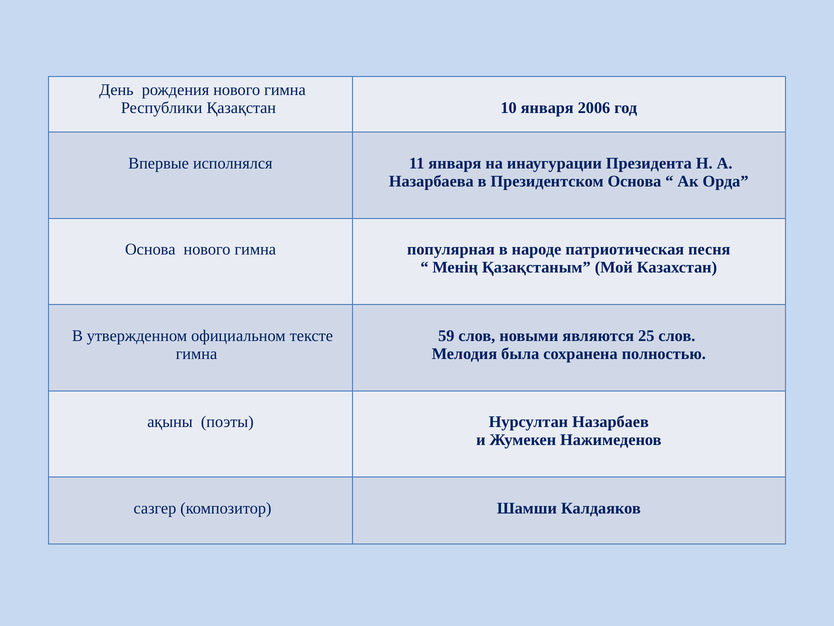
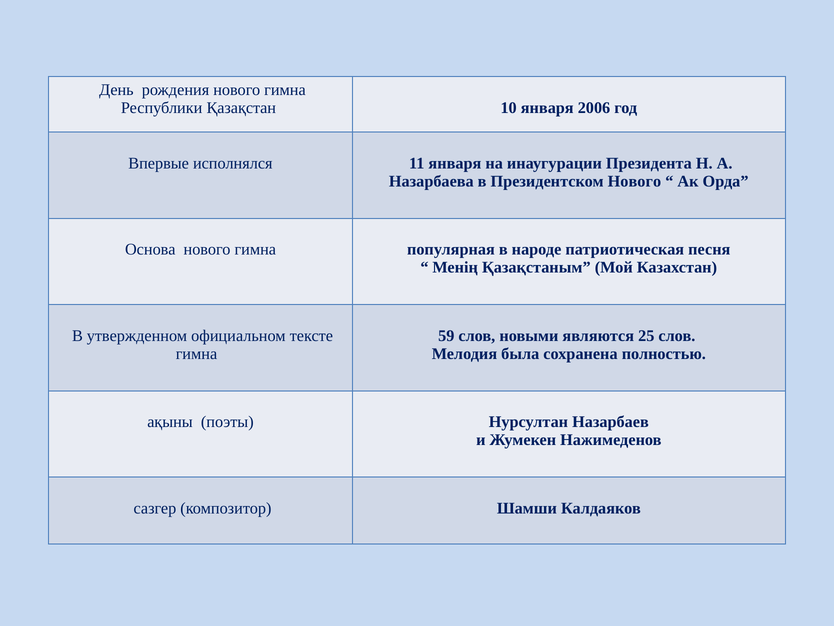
Президентском Основа: Основа -> Нового (634, 181)
